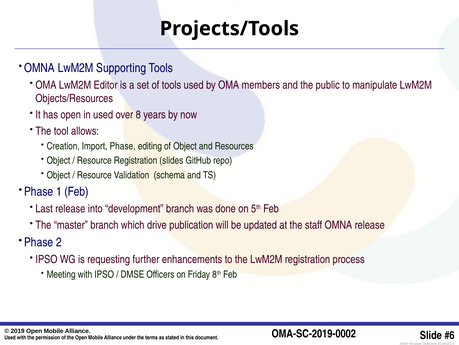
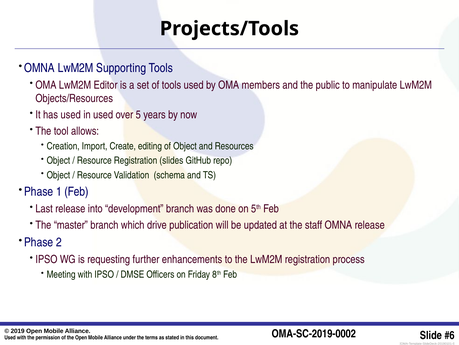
has open: open -> used (71, 114)
8: 8 -> 5 (138, 114)
Import Phase: Phase -> Create (123, 146)
